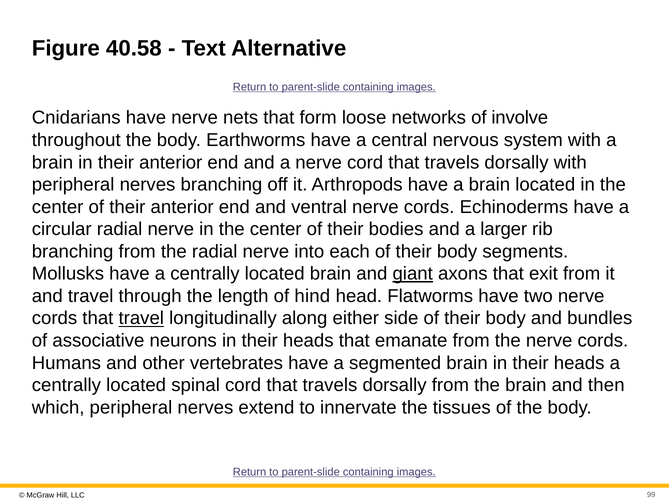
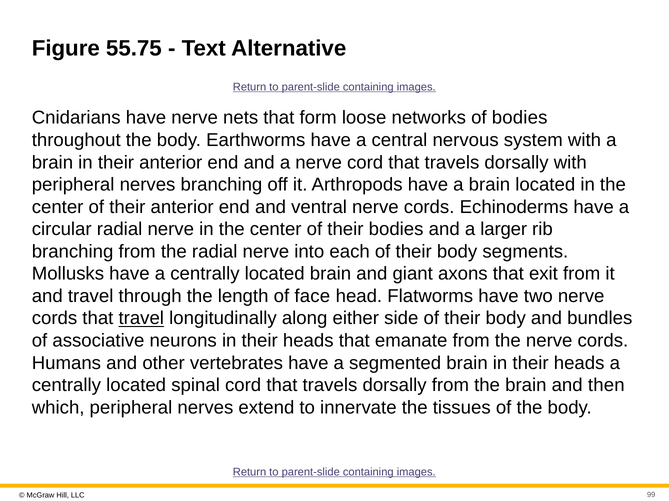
40.58: 40.58 -> 55.75 (134, 49)
of involve: involve -> bodies (520, 118)
giant underline: present -> none (413, 274)
hind: hind -> face (312, 296)
